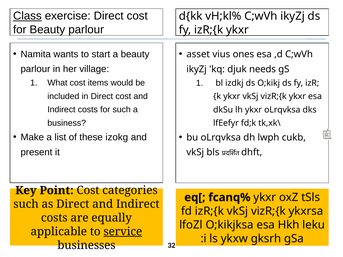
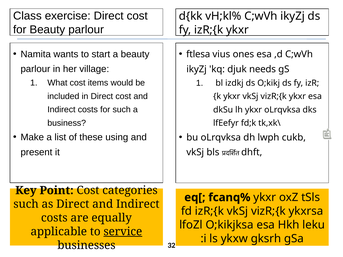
Class underline: present -> none (27, 16)
asset: asset -> ftlesa (198, 54)
izokg: izokg -> using (117, 137)
